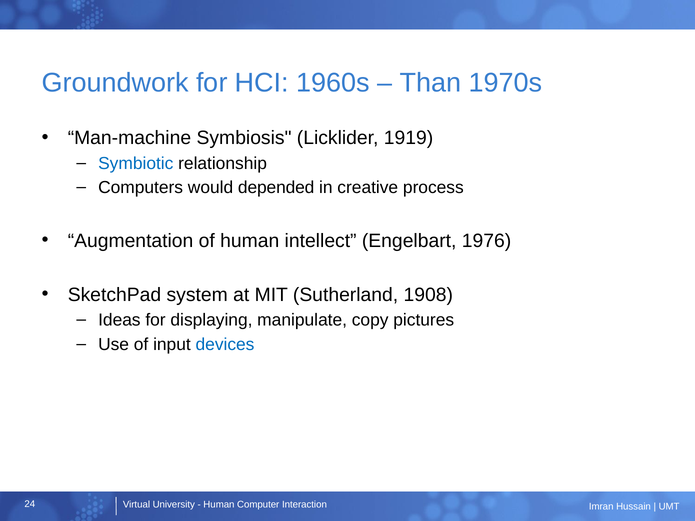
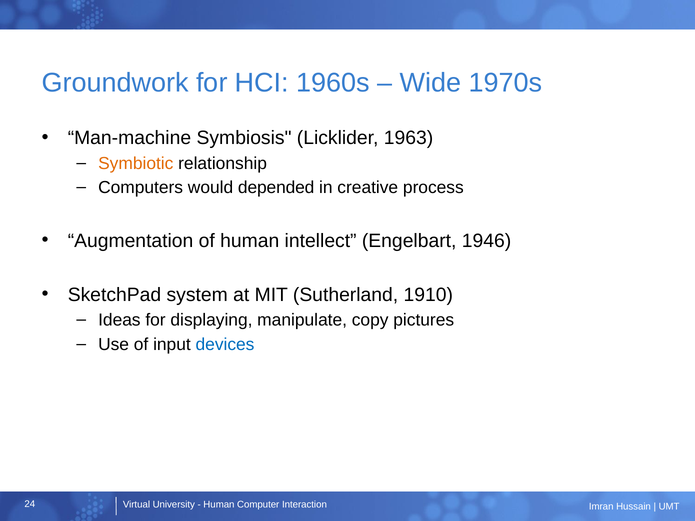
Than: Than -> Wide (431, 83)
1919: 1919 -> 1963 (409, 138)
Symbiotic colour: blue -> orange (136, 163)
1976: 1976 -> 1946 (487, 241)
1908: 1908 -> 1910 (428, 295)
